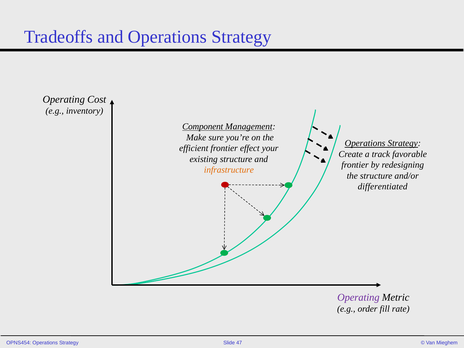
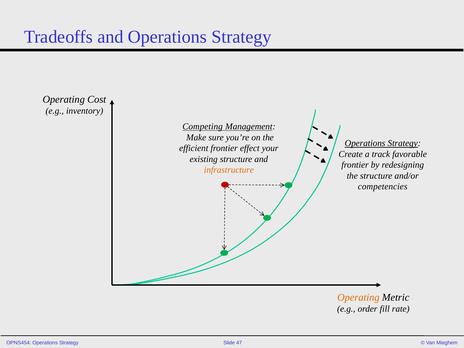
Component: Component -> Competing (203, 127)
differentiated: differentiated -> competencies (383, 187)
Operating colour: purple -> orange (358, 297)
